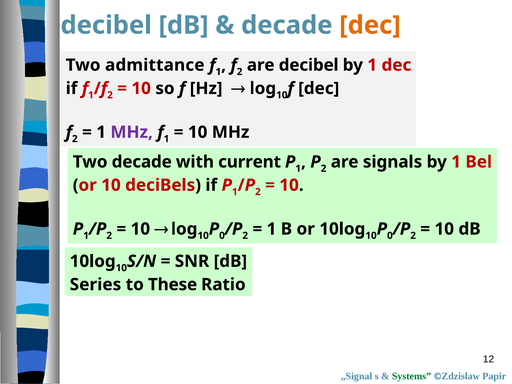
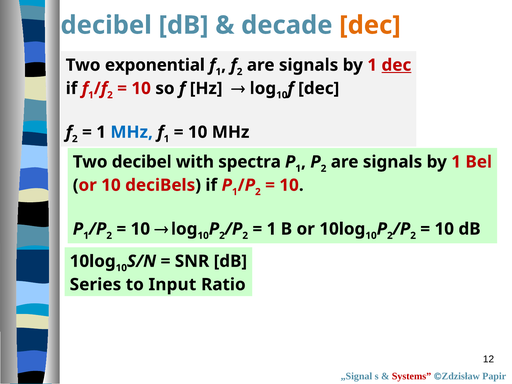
admittance: admittance -> exponential (155, 65)
decibel: decibel -> signals (309, 65)
dec underline: none -> present (396, 65)
MHz colour: purple -> blue (132, 132)
Two decade: decade -> decibel (142, 162)
current: current -> spectra (250, 162)
0: 0 -> 2 (222, 236)
0: 0 -> 2 (390, 236)
These: These -> Input (172, 285)
Systems colour: green -> red (412, 376)
